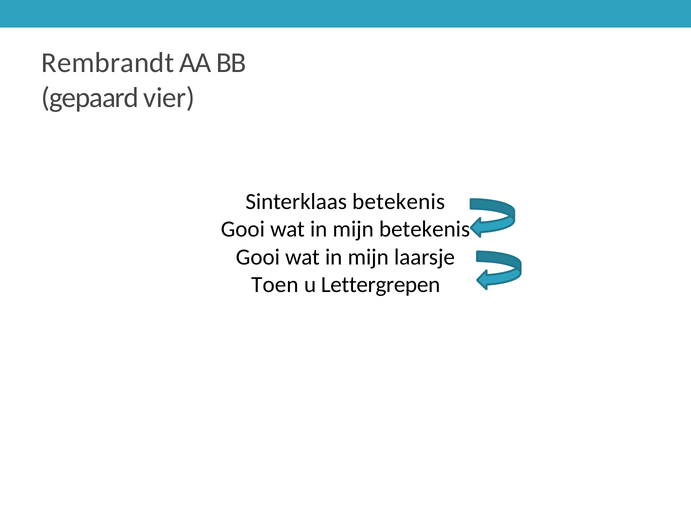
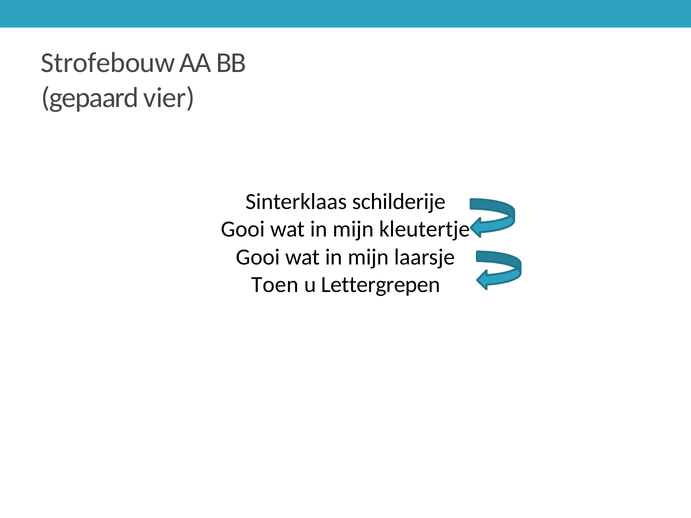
Rembrandt: Rembrandt -> Strofebouw (108, 63)
Sinterklaas betekenis: betekenis -> schilderije (399, 202)
mijn betekenis: betekenis -> kleutertje (425, 229)
